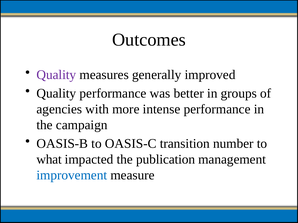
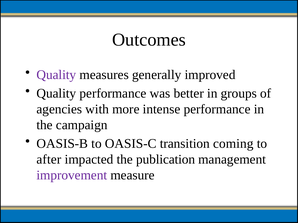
number: number -> coming (233, 144)
what: what -> after (49, 160)
improvement colour: blue -> purple (72, 176)
